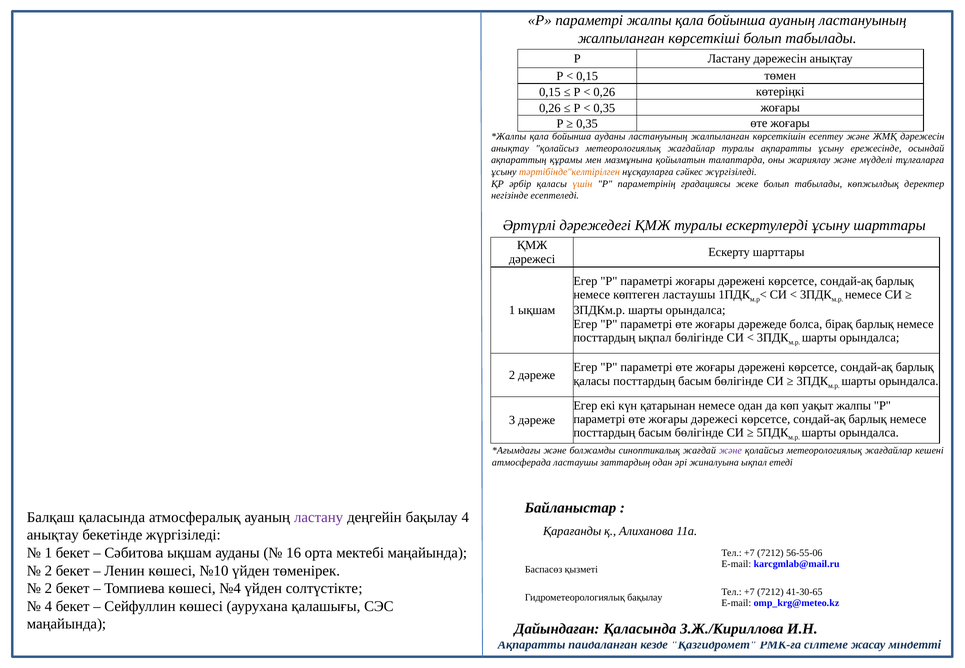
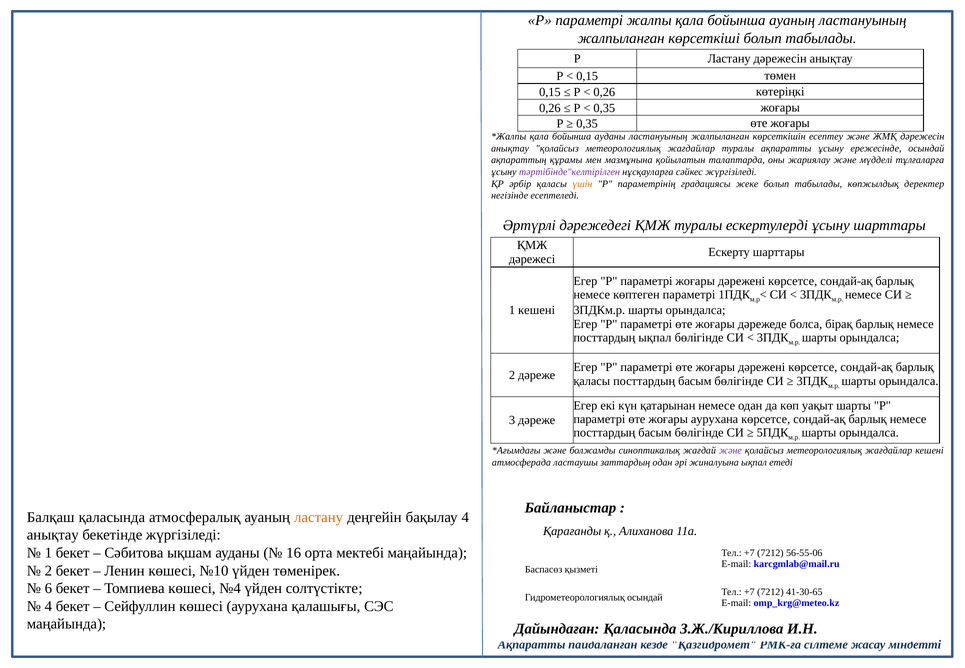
тәртібінде"келтірілген colour: orange -> purple (569, 172)
көптеген ластаушы: ластаушы -> параметрі (689, 295)
1 ықшам: ықшам -> кешені (537, 310)
уақыт жалпы: жалпы -> шарты (854, 406)
жоғары дәрежесі: дәрежесі -> аурухана (715, 419)
ластану colour: purple -> orange (319, 517)
2: 2 -> 6 (48, 589)
Гидрометеорологиялық бақылау: бақылау -> осындай (645, 597)
